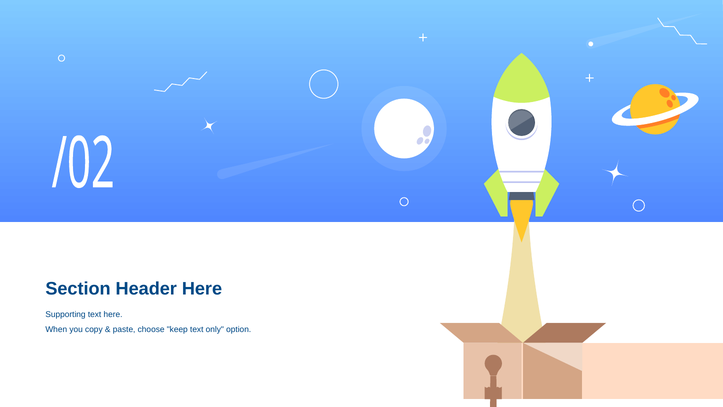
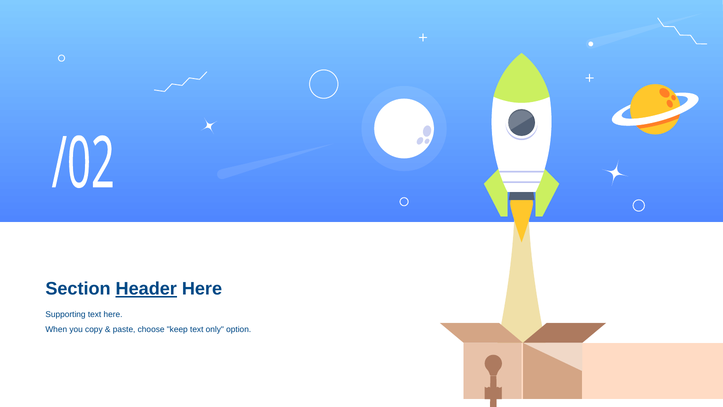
Header underline: none -> present (146, 289)
